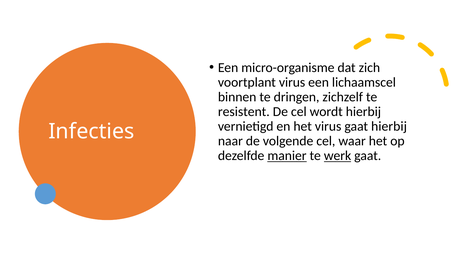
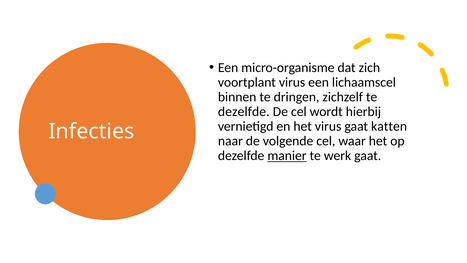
resistent: resistent -> dezelfde (244, 112)
gaat hierbij: hierbij -> katten (389, 126)
werk underline: present -> none (338, 156)
